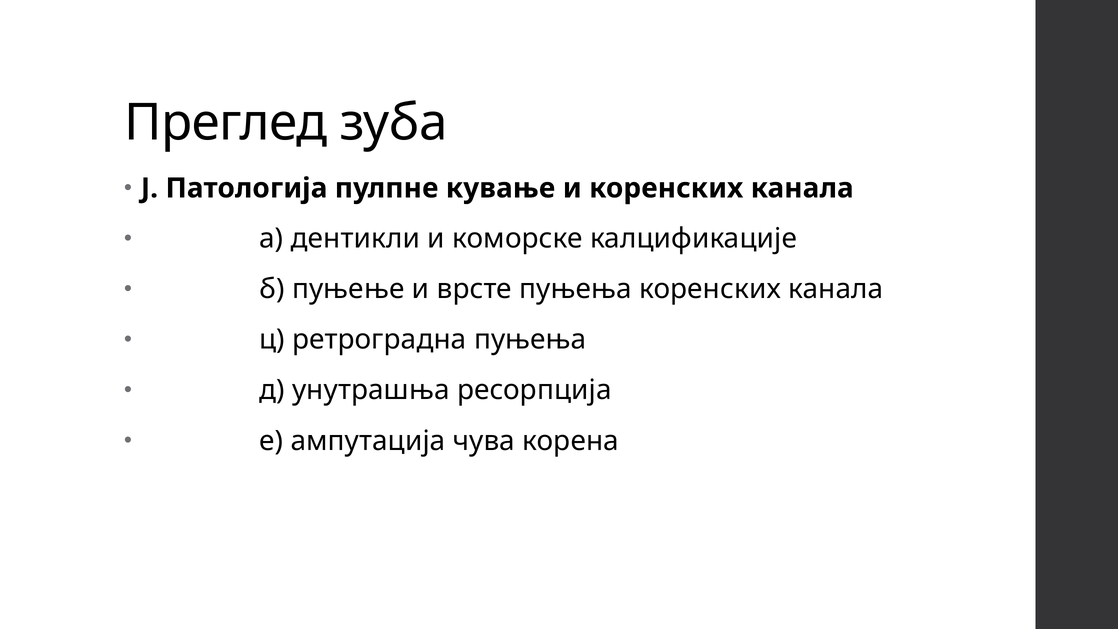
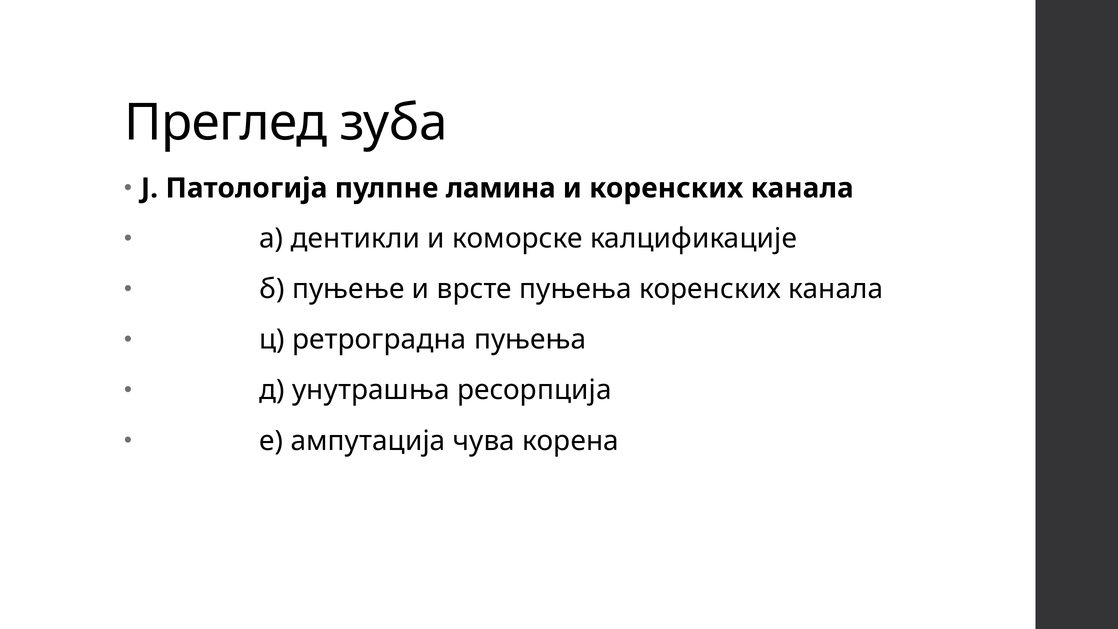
кување: кување -> ламина (501, 188)
